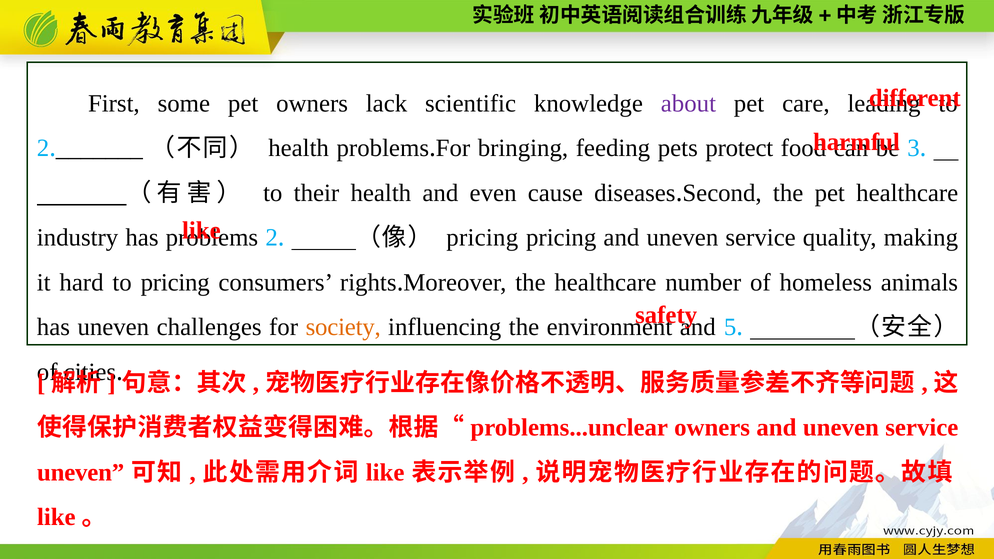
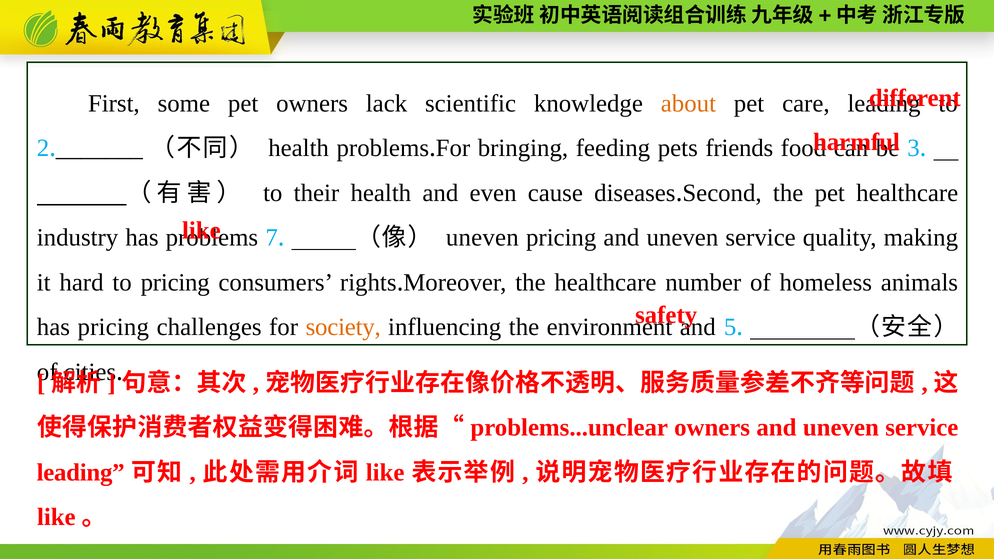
about colour: purple -> orange (688, 104)
protect: protect -> friends (739, 148)
2: 2 -> 7 (272, 238)
pricing: pricing -> uneven (482, 238)
has uneven: uneven -> pricing (113, 327)
uneven: uneven -> leading (81, 473)
